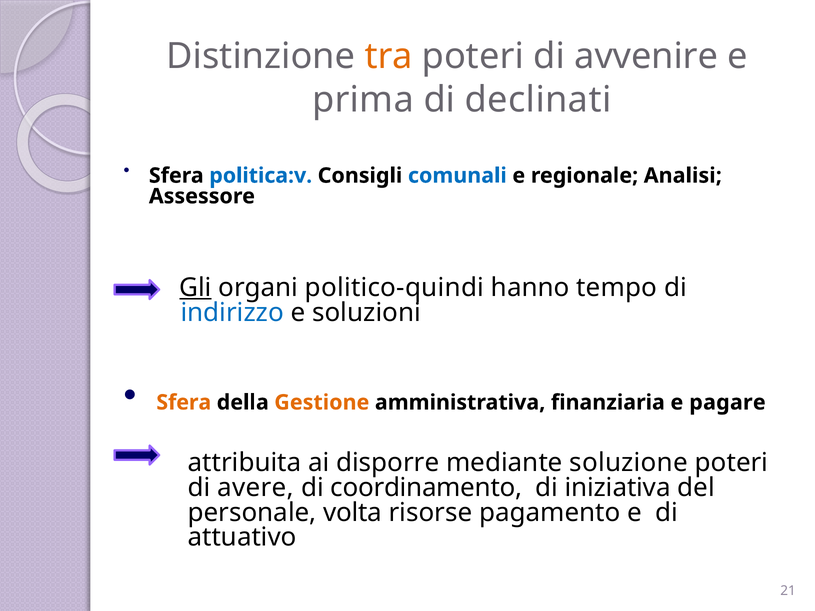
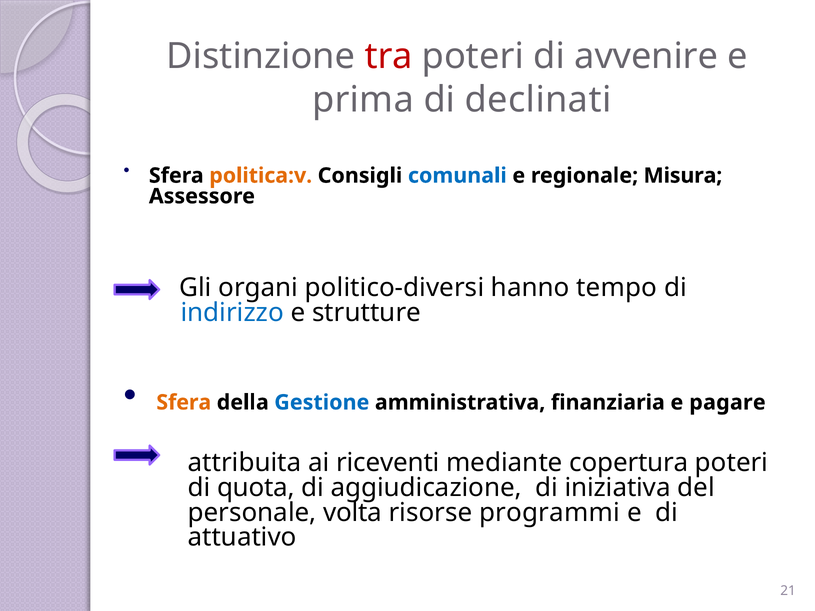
tra colour: orange -> red (389, 56)
politica:v colour: blue -> orange (261, 176)
Analisi: Analisi -> Misura (683, 176)
Gli underline: present -> none (195, 288)
politico-quindi: politico-quindi -> politico-diversi (395, 288)
soluzioni: soluzioni -> strutture (366, 313)
Gestione colour: orange -> blue (322, 403)
disporre: disporre -> riceventi (388, 463)
soluzione: soluzione -> copertura (629, 463)
avere: avere -> quota (256, 488)
coordinamento: coordinamento -> aggiudicazione (426, 488)
pagamento: pagamento -> programmi (550, 513)
